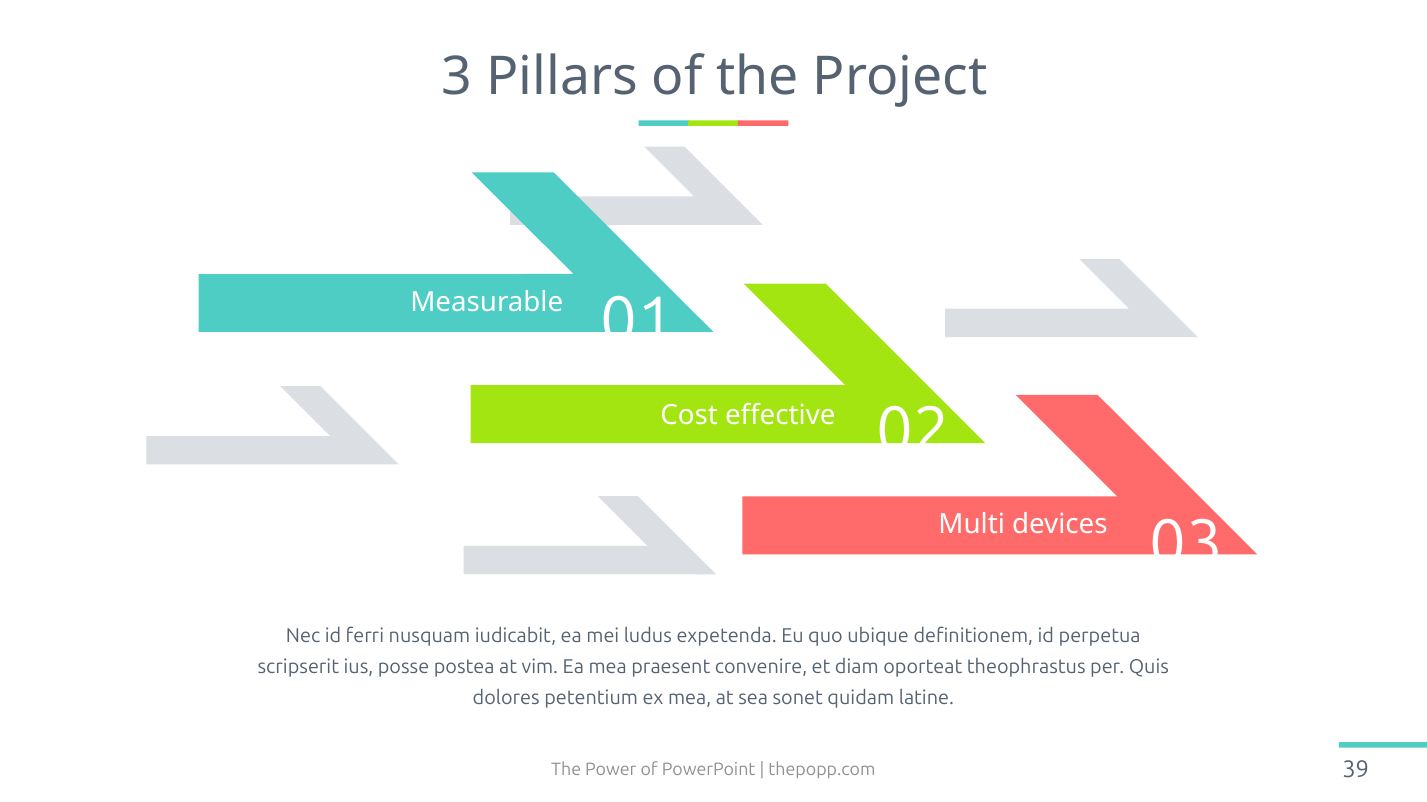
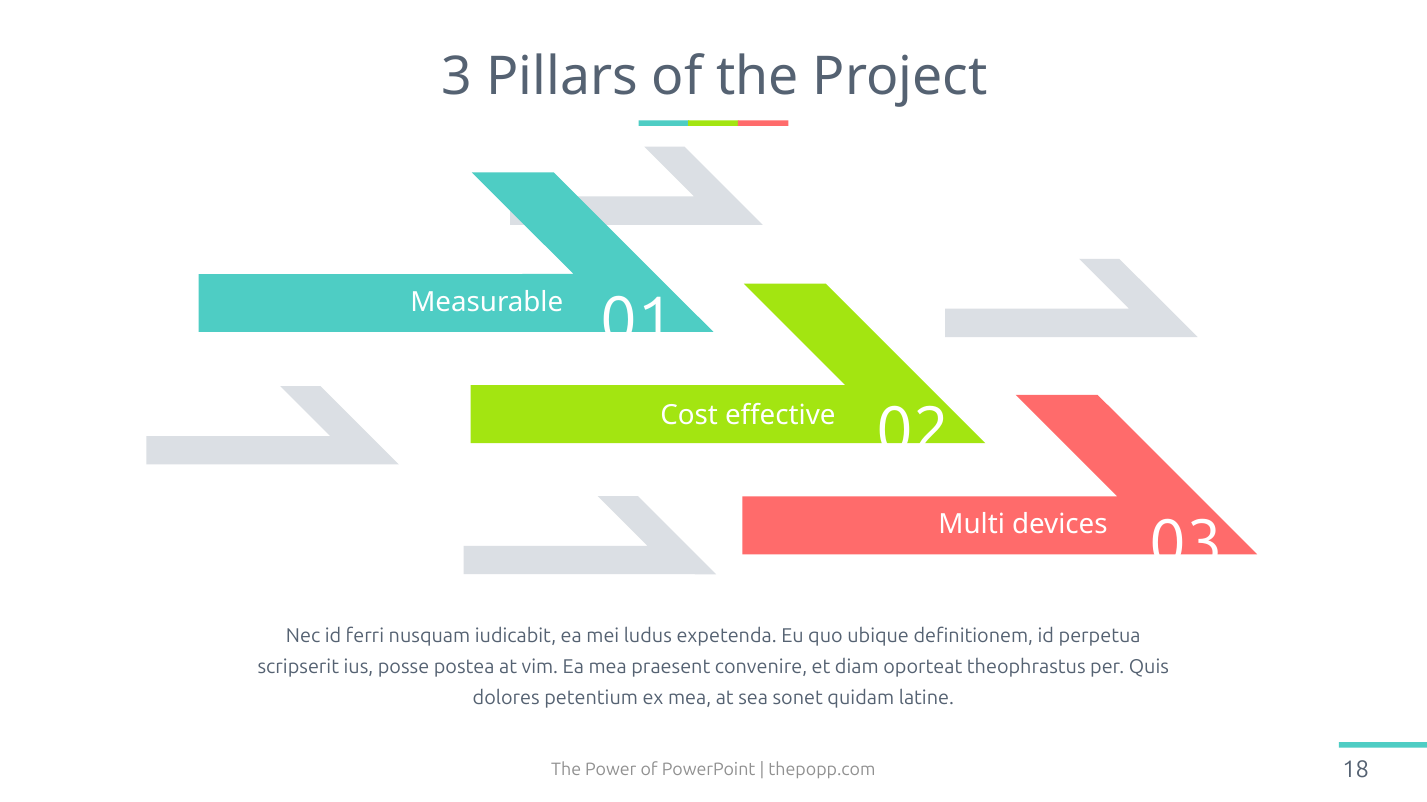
39: 39 -> 18 (1356, 770)
